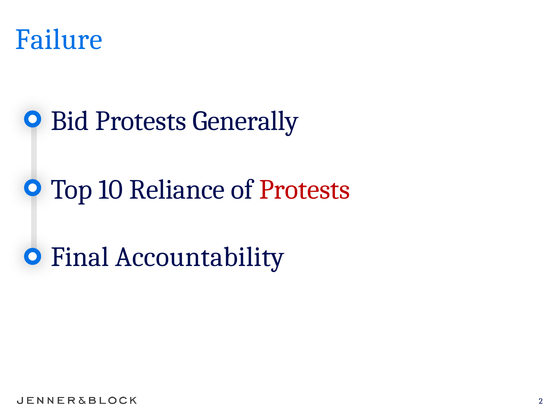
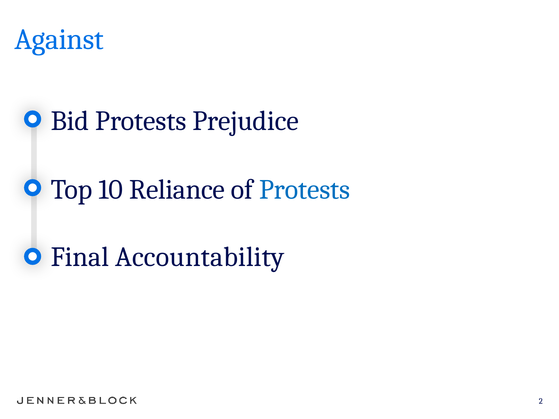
Failure: Failure -> Against (59, 39)
Generally: Generally -> Prejudice (246, 121)
Protests colour: red -> blue (305, 190)
